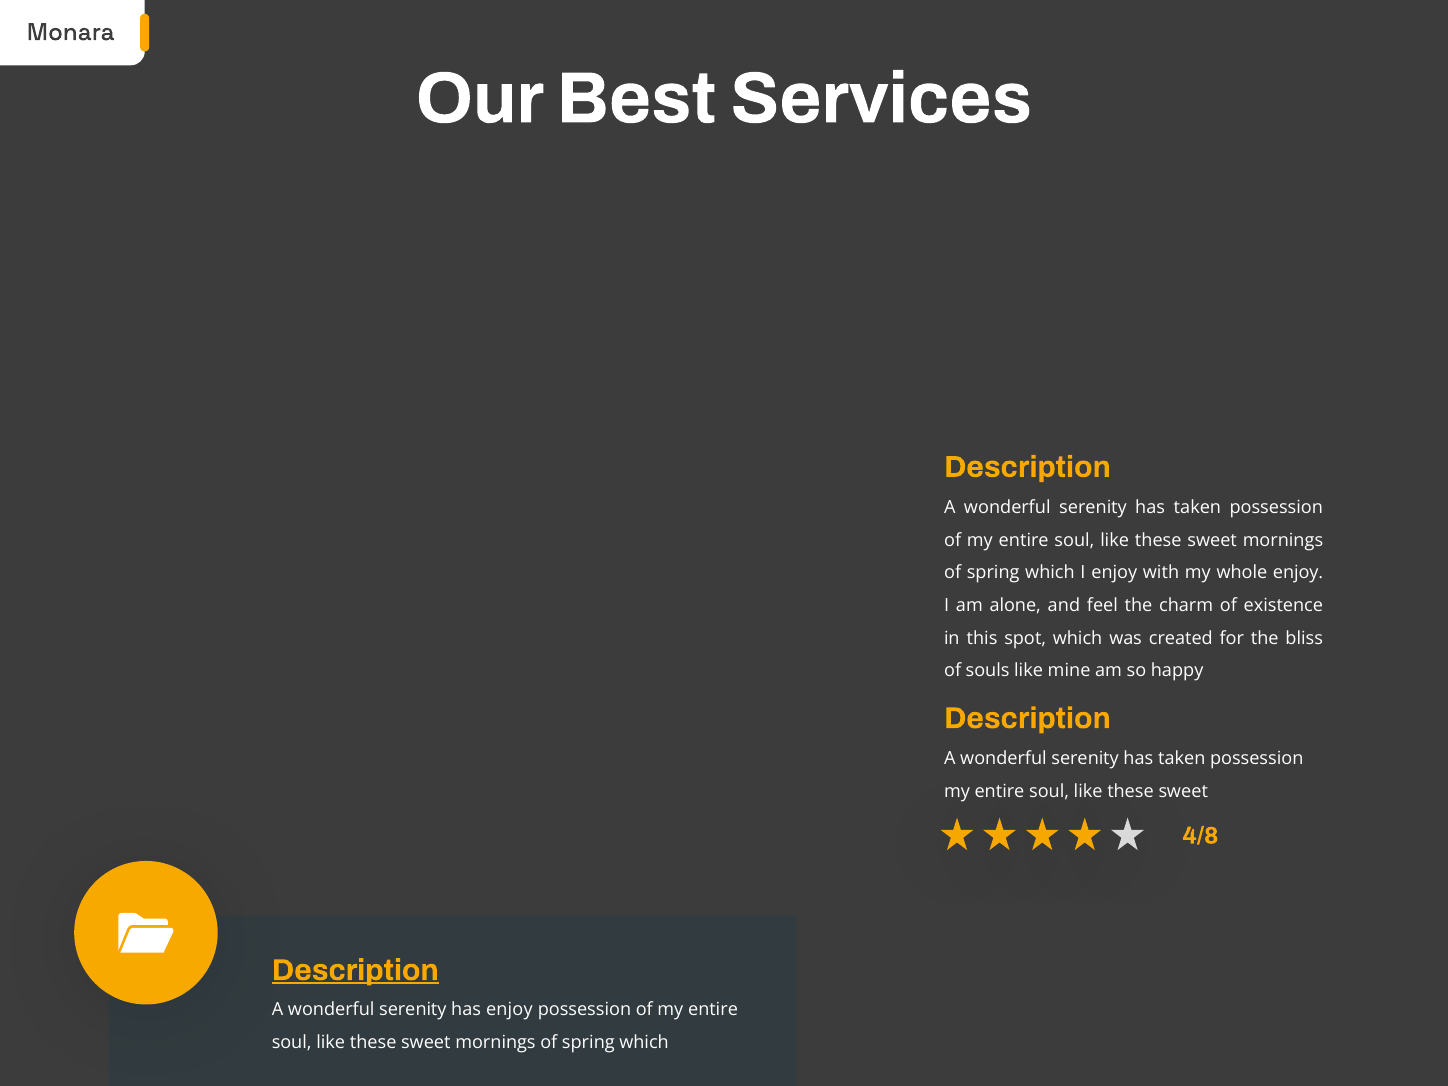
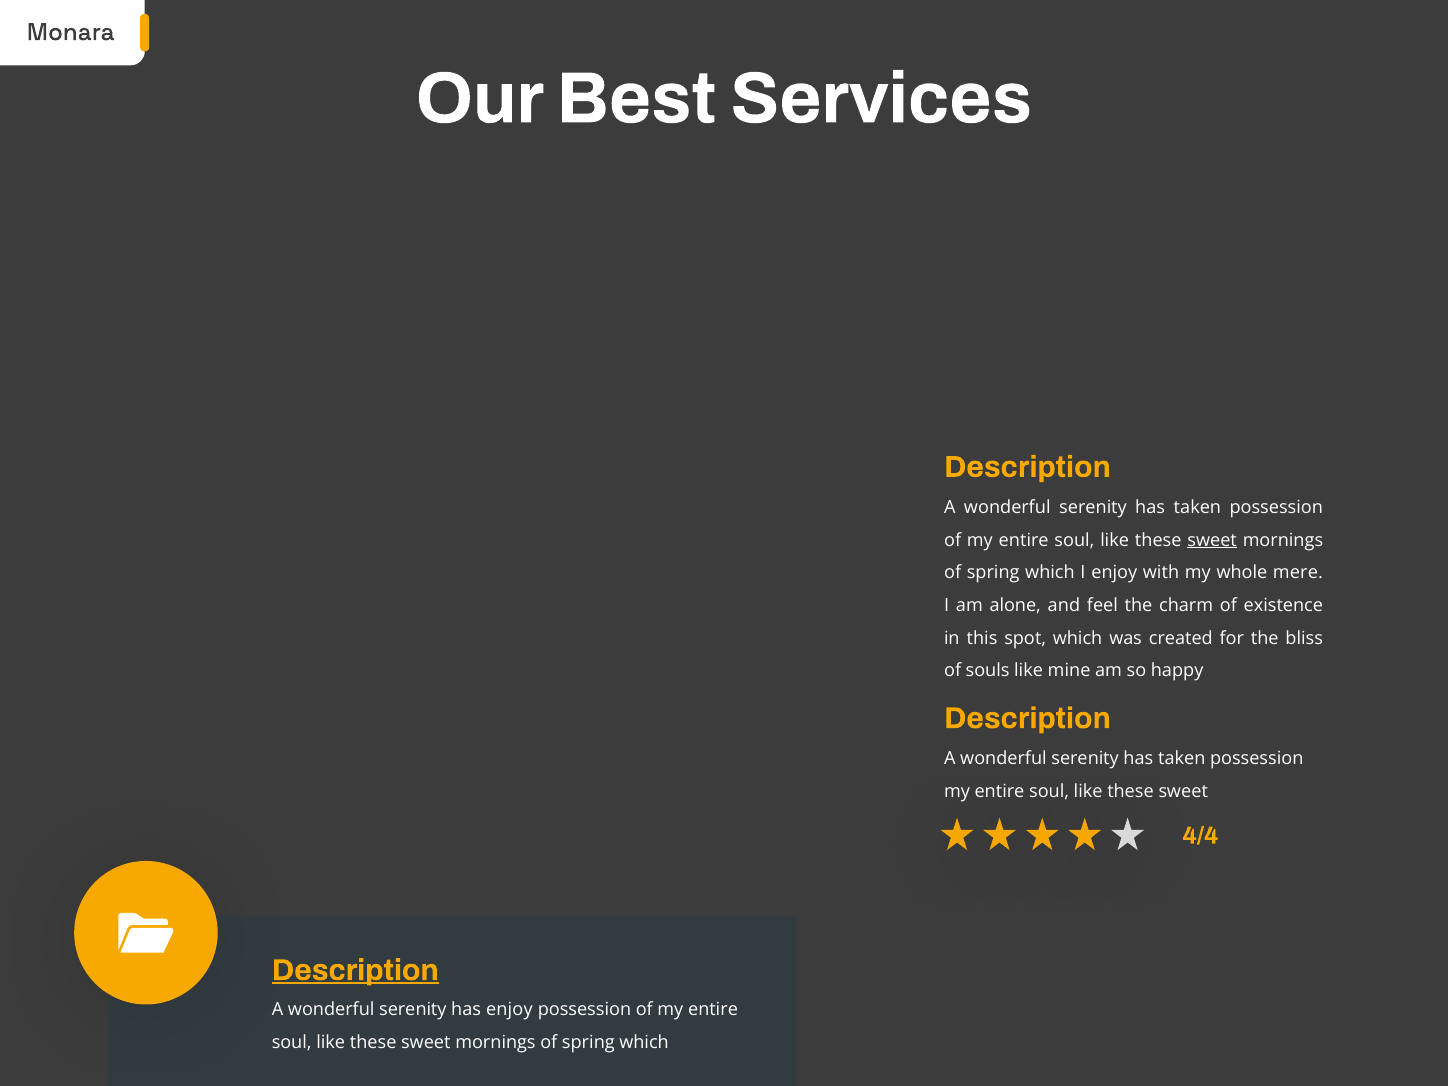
sweet underline: none -> present (1212, 540)
whole enjoy: enjoy -> mere (1298, 573)
4/8: 4/8 -> 4/4 (1200, 836)
